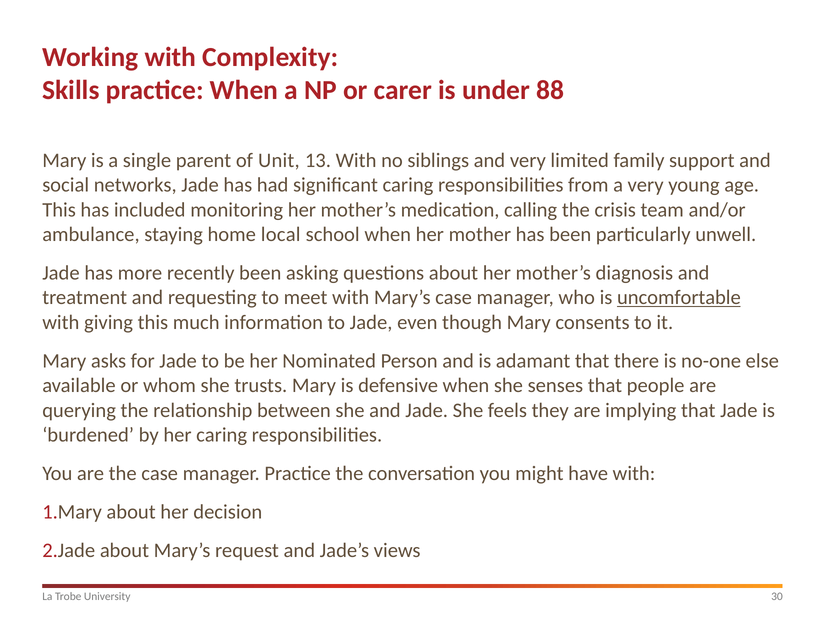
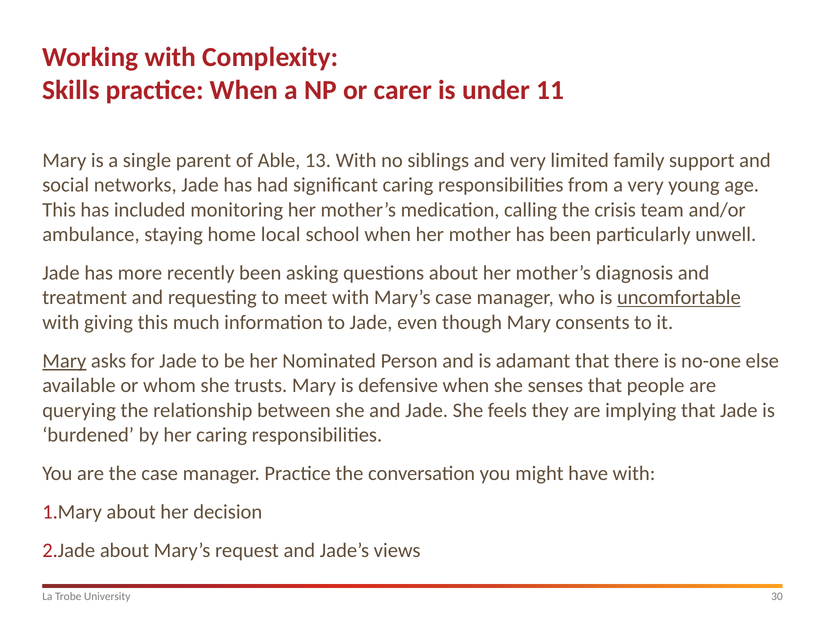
88: 88 -> 11 (550, 90)
Unit: Unit -> Able (279, 161)
Mary underline: none -> present (64, 361)
